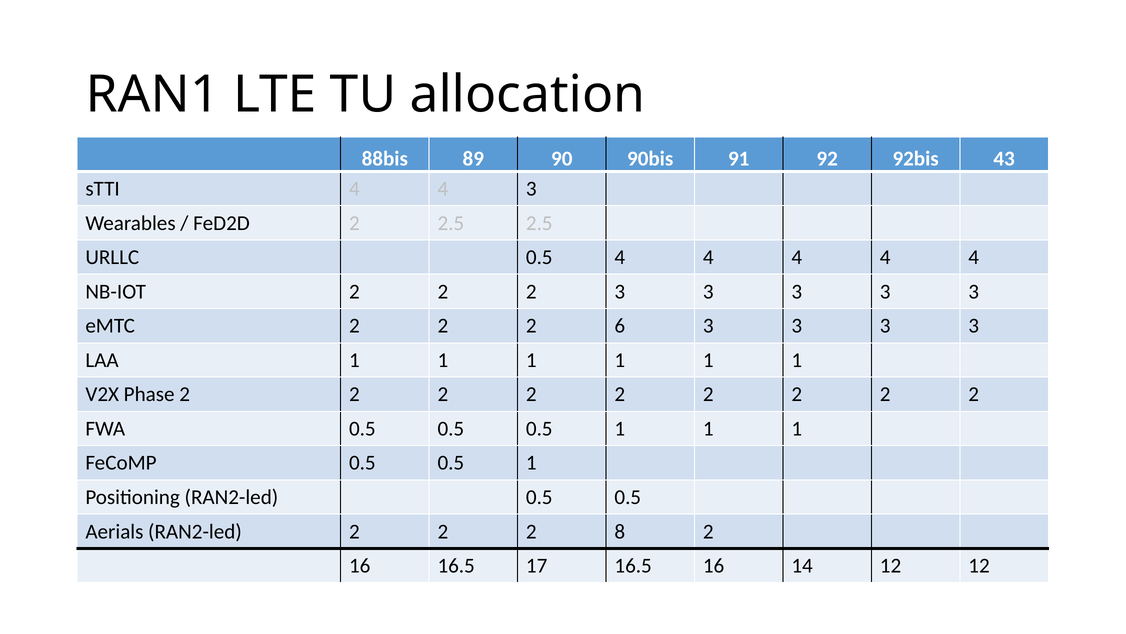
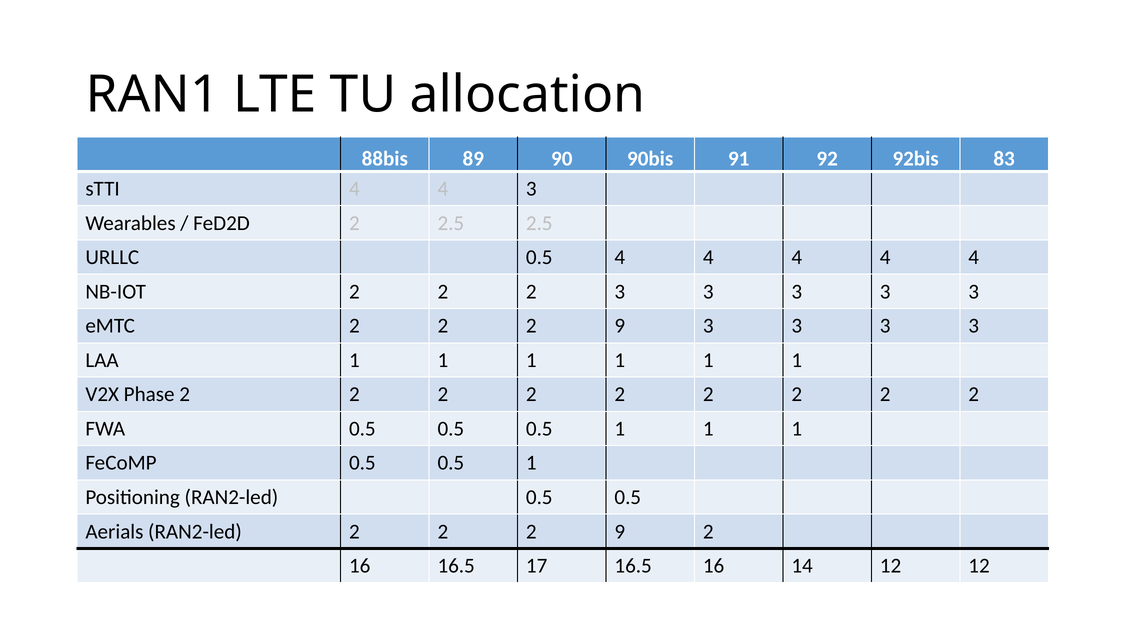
43: 43 -> 83 (1004, 159)
6: 6 -> 9 (620, 326)
8: 8 -> 9 (620, 531)
